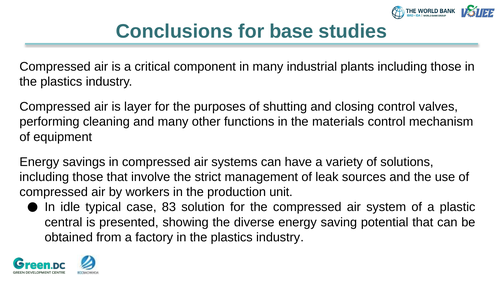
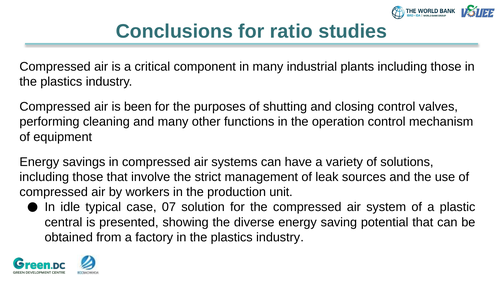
base: base -> ratio (291, 31)
layer: layer -> been (138, 107)
materials: materials -> operation (338, 122)
83: 83 -> 07 (169, 207)
